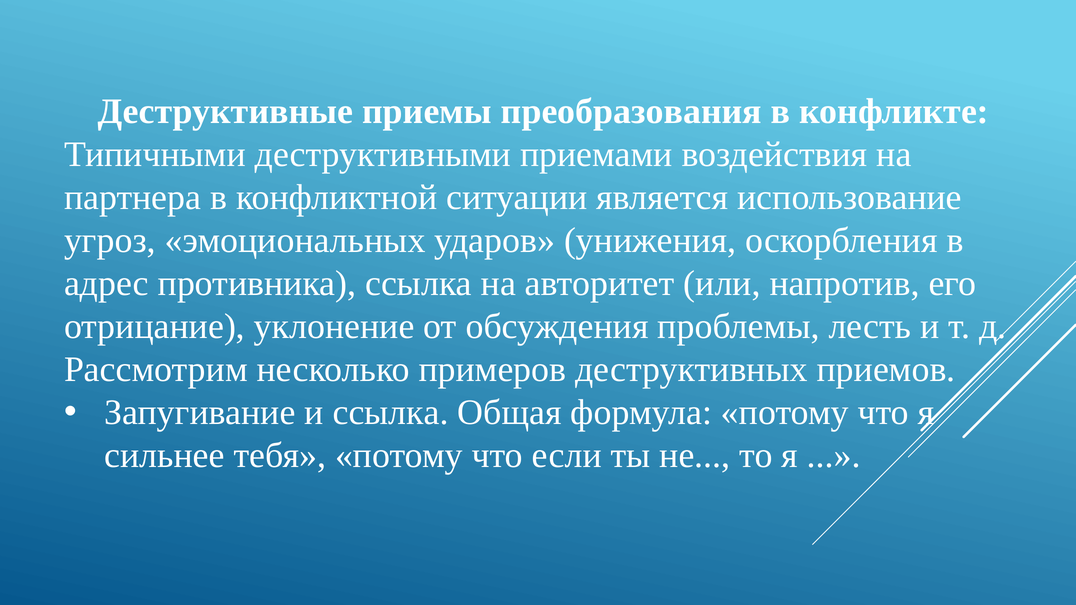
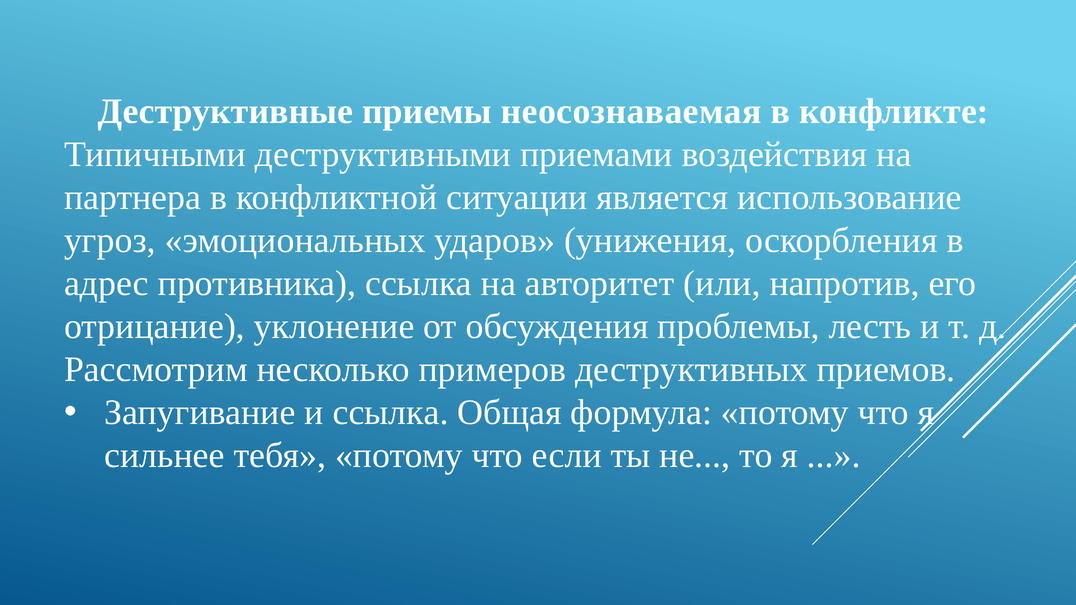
преобразования: преобразования -> неосознаваемая (631, 111)
